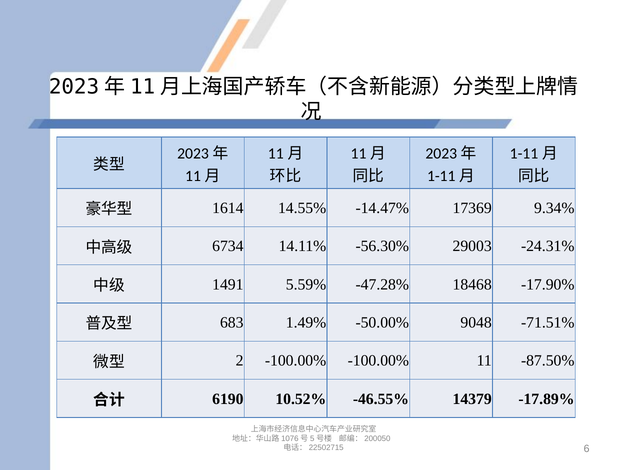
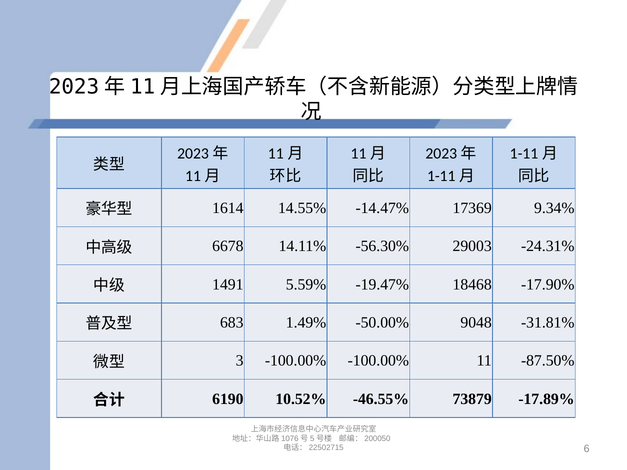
6734: 6734 -> 6678 (228, 246)
-47.28%: -47.28% -> -19.47% (382, 285)
-71.51%: -71.51% -> -31.81% (548, 323)
2: 2 -> 3 (240, 361)
14379: 14379 -> 73879 (472, 399)
